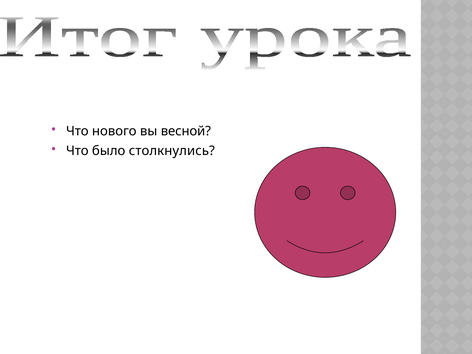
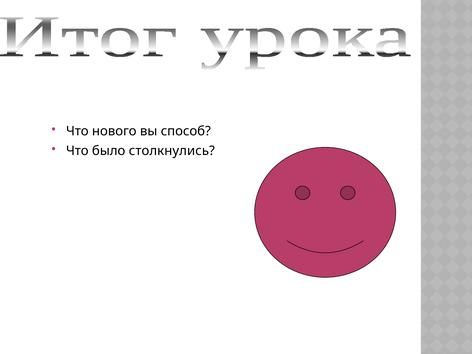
весной: весной -> способ (186, 131)
